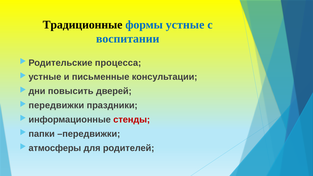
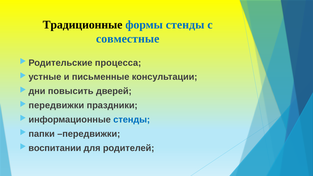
формы устные: устные -> стенды (185, 25)
воспитании: воспитании -> совместные (128, 39)
стенды colour: red -> blue (132, 120)
атмосферы: атмосферы -> воспитании (55, 148)
